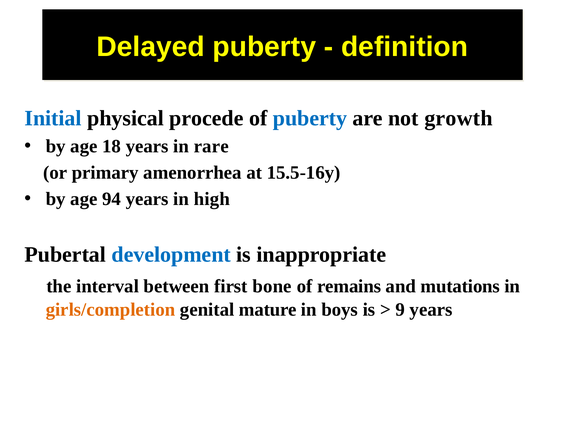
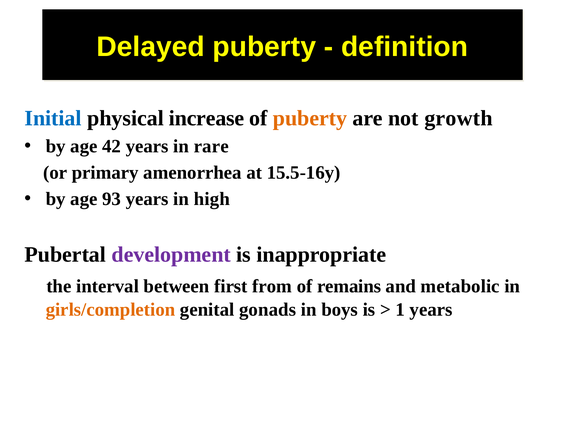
procede: procede -> increase (207, 118)
puberty colour: blue -> orange (310, 118)
18: 18 -> 42 (112, 146)
94: 94 -> 93 (112, 199)
development colour: blue -> purple (171, 254)
bone: bone -> from (272, 286)
mutations: mutations -> metabolic (460, 286)
mature: mature -> gonads (268, 309)
9: 9 -> 1 (400, 309)
